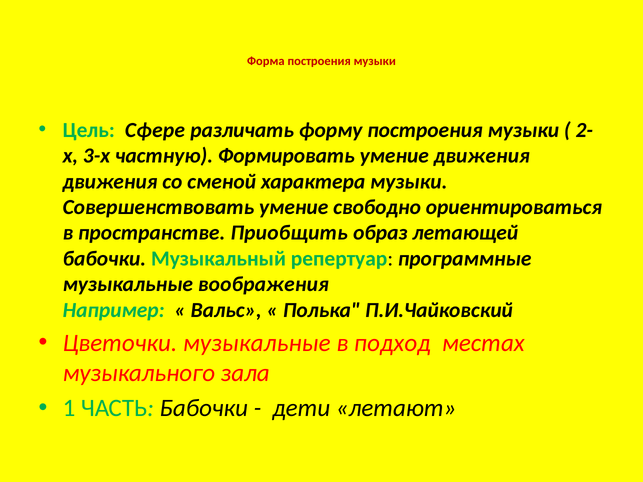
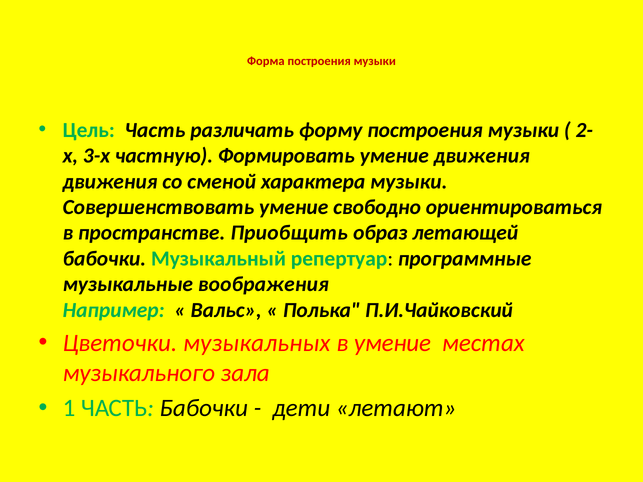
Цель Сфере: Сфере -> Часть (155, 130)
Цветочки музыкальные: музыкальные -> музыкальных (257, 343)
в подход: подход -> умение (392, 343)
